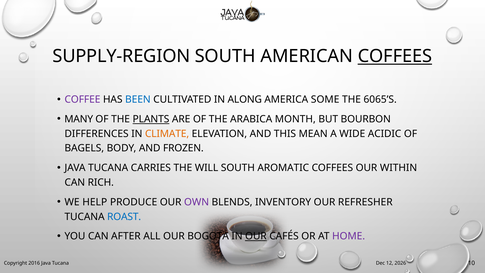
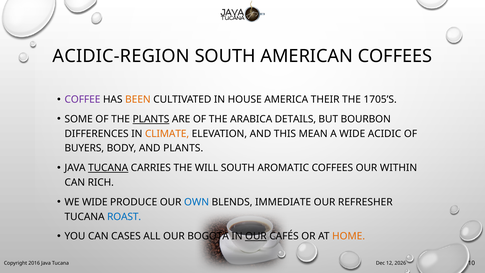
SUPPLY-REGION: SUPPLY-REGION -> ACIDIC-REGION (121, 56)
COFFEES underline: present -> none (395, 56)
BEEN colour: blue -> orange (138, 100)
ALONG: ALONG -> HOUSE (245, 100)
SOME: SOME -> THEIR (325, 100)
6065’S: 6065’S -> 1705’S (380, 100)
MANY: MANY -> SOME (79, 119)
MONTH: MONTH -> DETAILS (295, 119)
BAGELS: BAGELS -> BUYERS (84, 148)
AND FROZEN: FROZEN -> PLANTS (183, 148)
TUCANA underline: none -> present (108, 168)
WE HELP: HELP -> WIDE (95, 202)
OWN colour: purple -> blue (197, 202)
INVENTORY: INVENTORY -> IMMEDIATE (283, 202)
AFTER: AFTER -> CASES (126, 236)
HOME colour: purple -> orange (349, 236)
